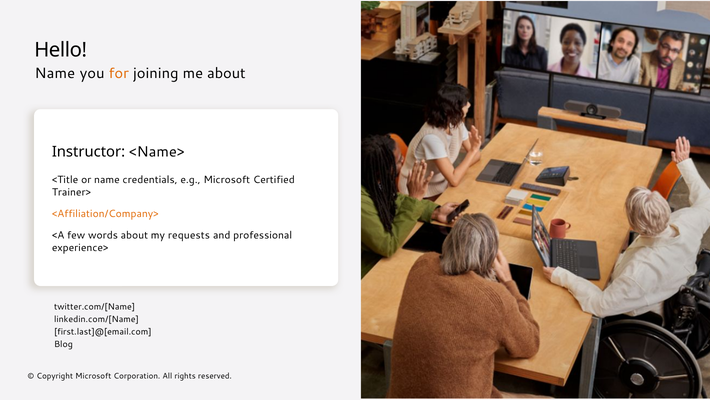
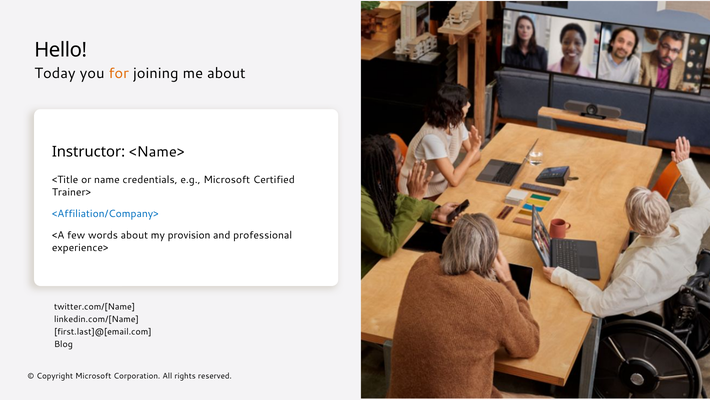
Name: Name -> Today (55, 73)
<Affiliation/Company> colour: orange -> blue (105, 213)
requests: requests -> provision (189, 235)
